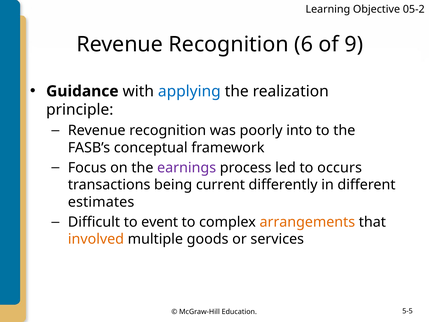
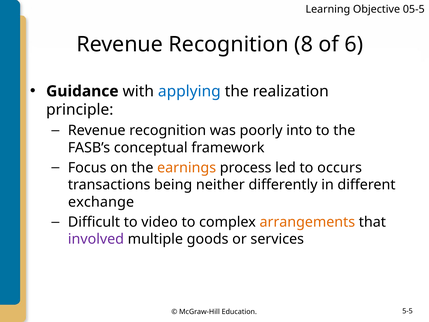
05-2: 05-2 -> 05-5 (414, 9)
6: 6 -> 8 (304, 44)
9: 9 -> 6 (354, 44)
earnings colour: purple -> orange (187, 168)
current: current -> neither (220, 185)
estimates: estimates -> exchange (101, 202)
event: event -> video (160, 222)
involved colour: orange -> purple (96, 239)
